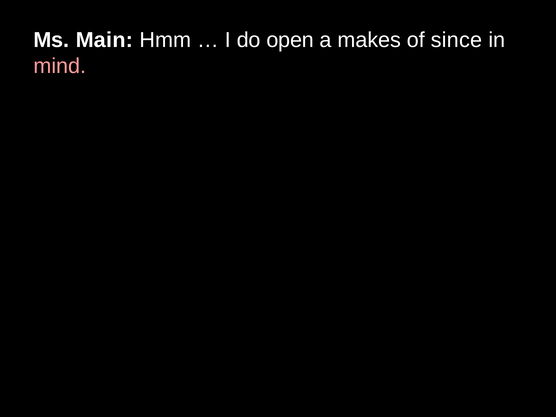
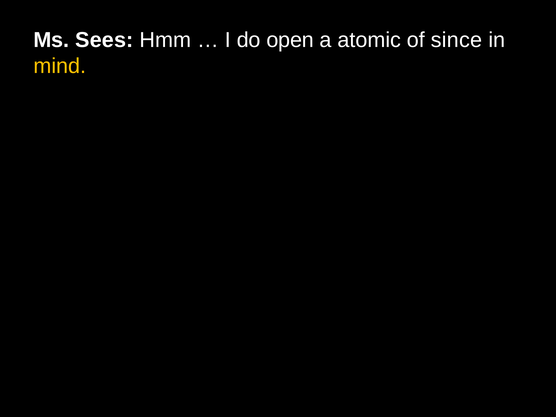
Main: Main -> Sees (104, 40)
makes: makes -> atomic (369, 40)
mind colour: pink -> yellow (60, 66)
